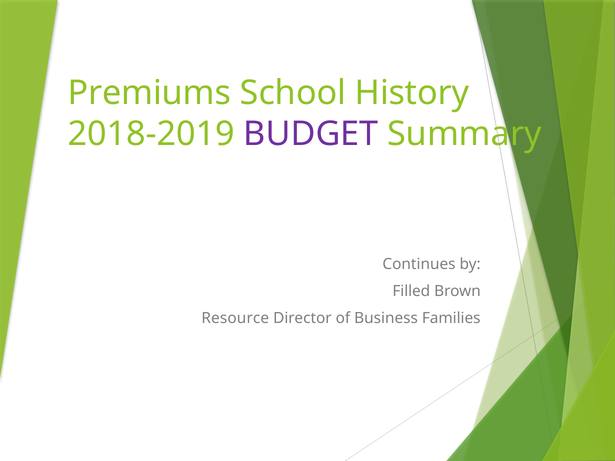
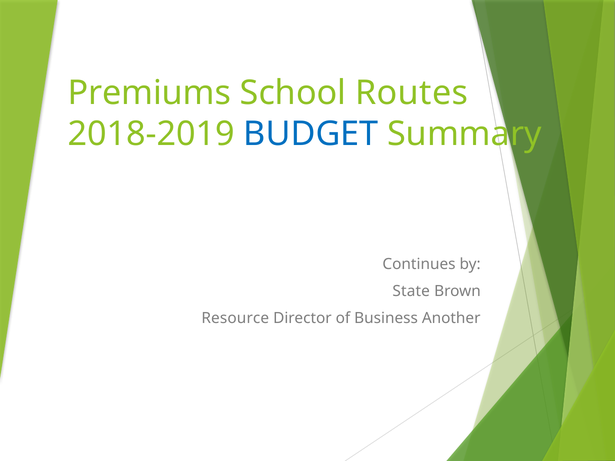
History: History -> Routes (412, 93)
BUDGET colour: purple -> blue (311, 134)
Filled: Filled -> State (411, 292)
Families: Families -> Another (451, 319)
